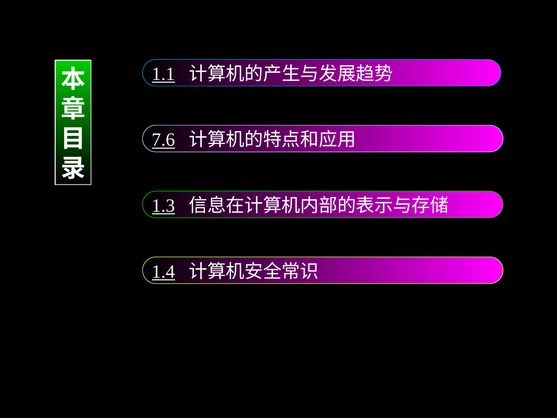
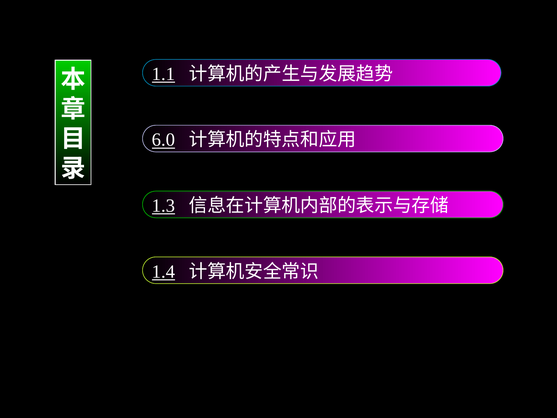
7.6: 7.6 -> 6.0 (164, 140)
